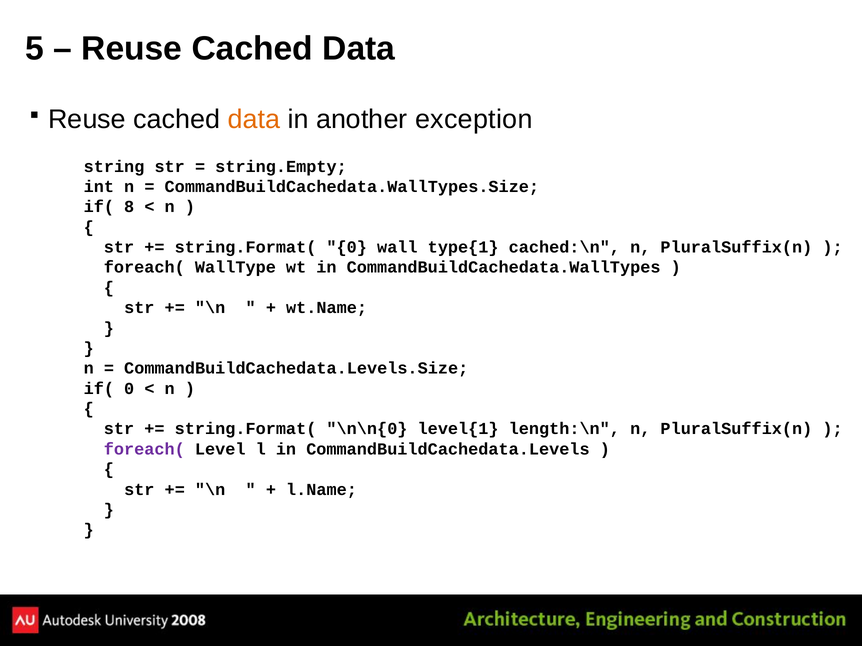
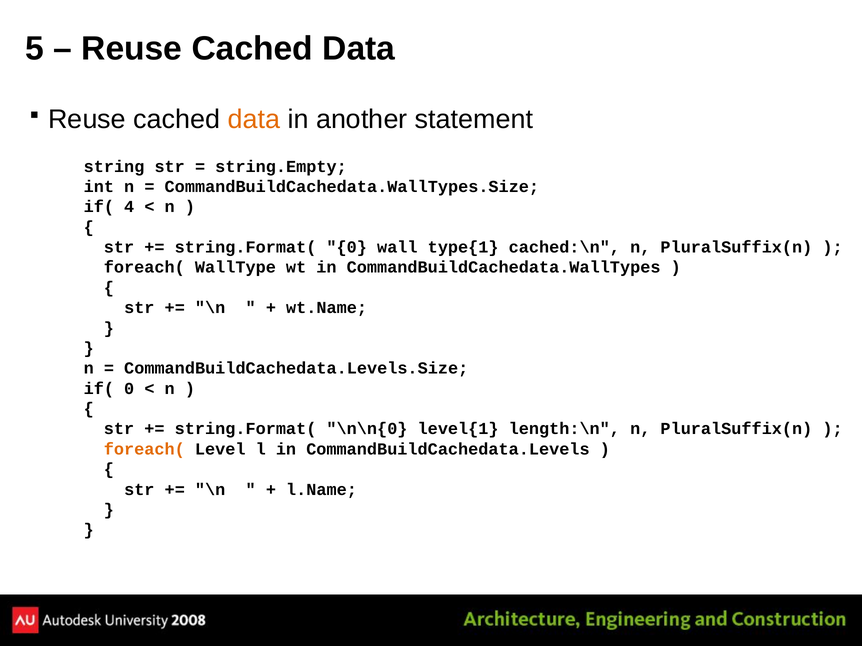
exception: exception -> statement (474, 119)
8: 8 -> 4 (129, 207)
foreach( colour: purple -> orange (144, 449)
